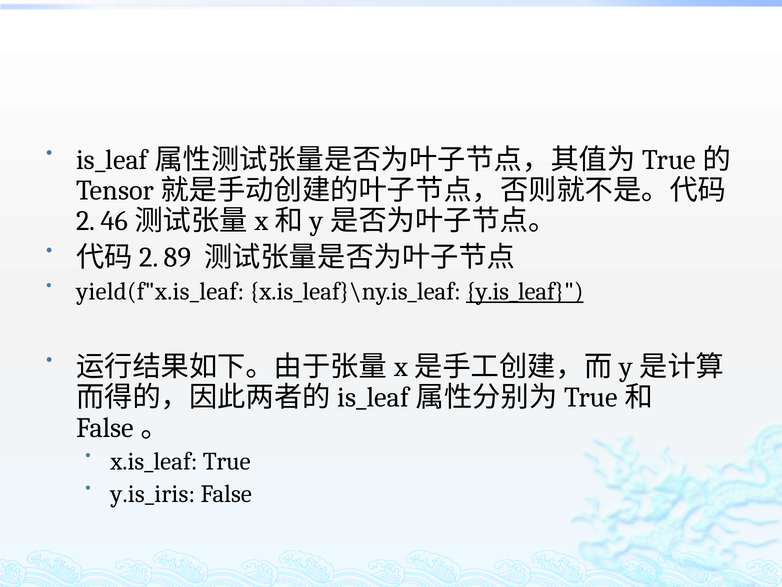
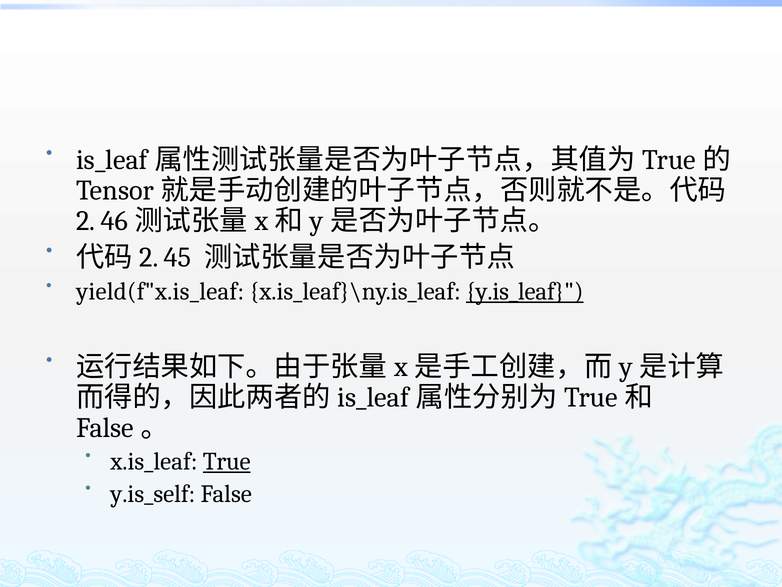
89: 89 -> 45 (178, 257)
True underline: none -> present (227, 461)
y.is_iris: y.is_iris -> y.is_self (153, 494)
